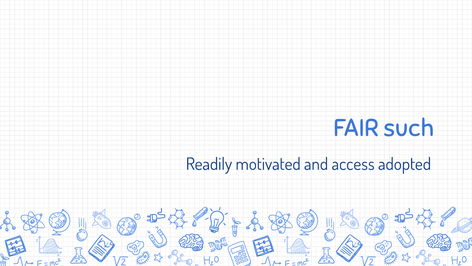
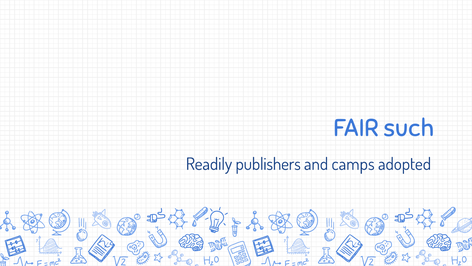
motivated: motivated -> publishers (268, 164)
access: access -> camps (353, 164)
